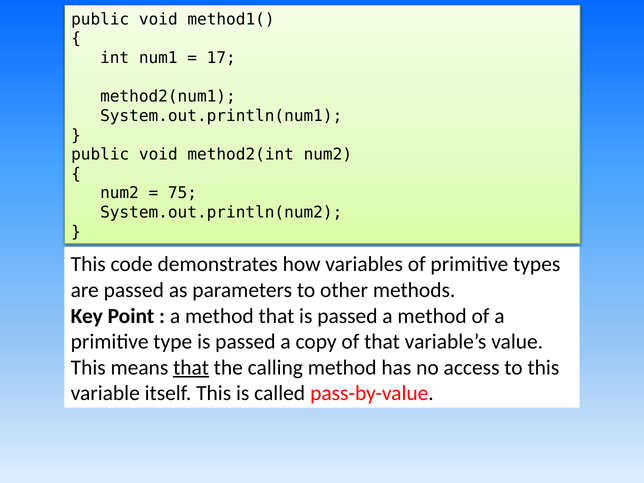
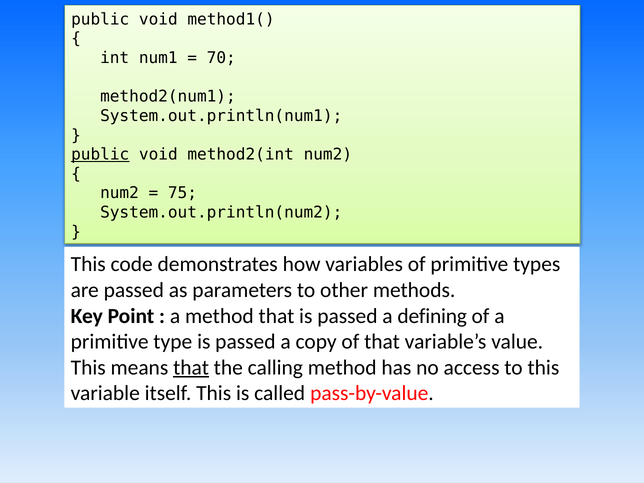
17: 17 -> 70 (221, 58)
public underline: none -> present (100, 155)
passed a method: method -> defining (432, 316)
